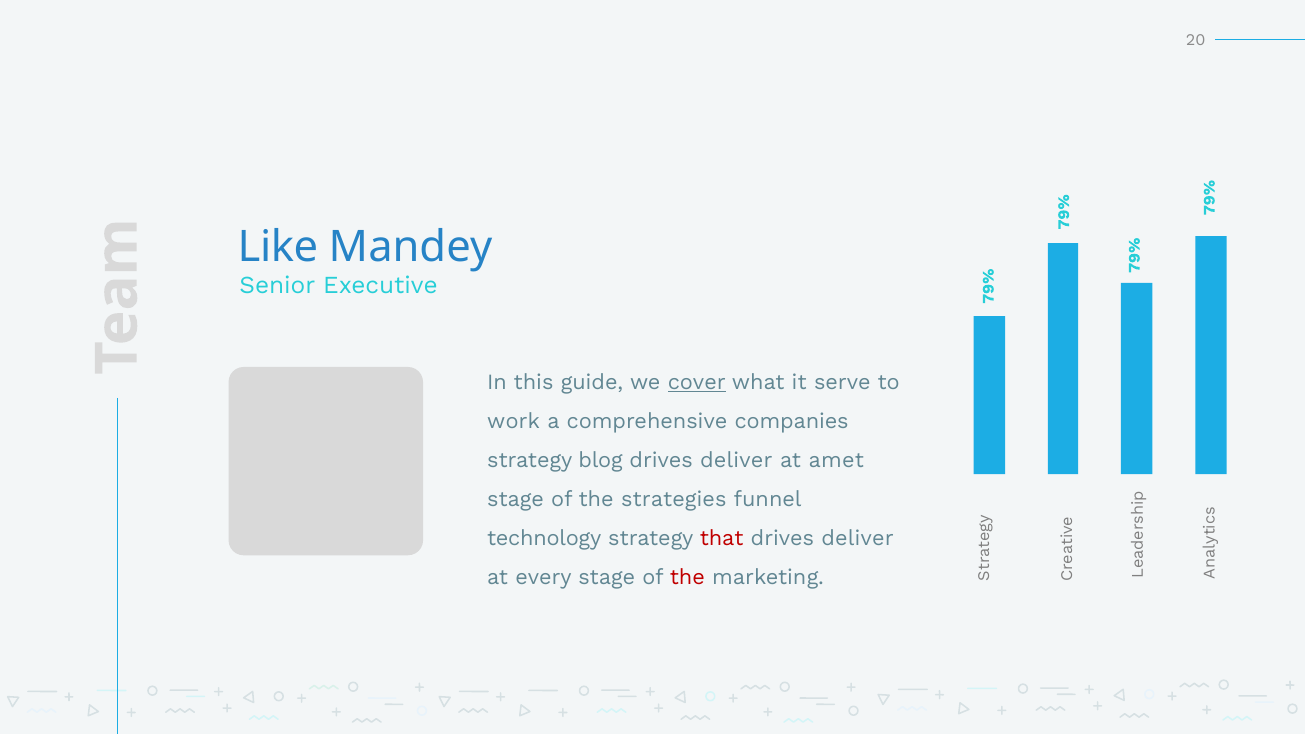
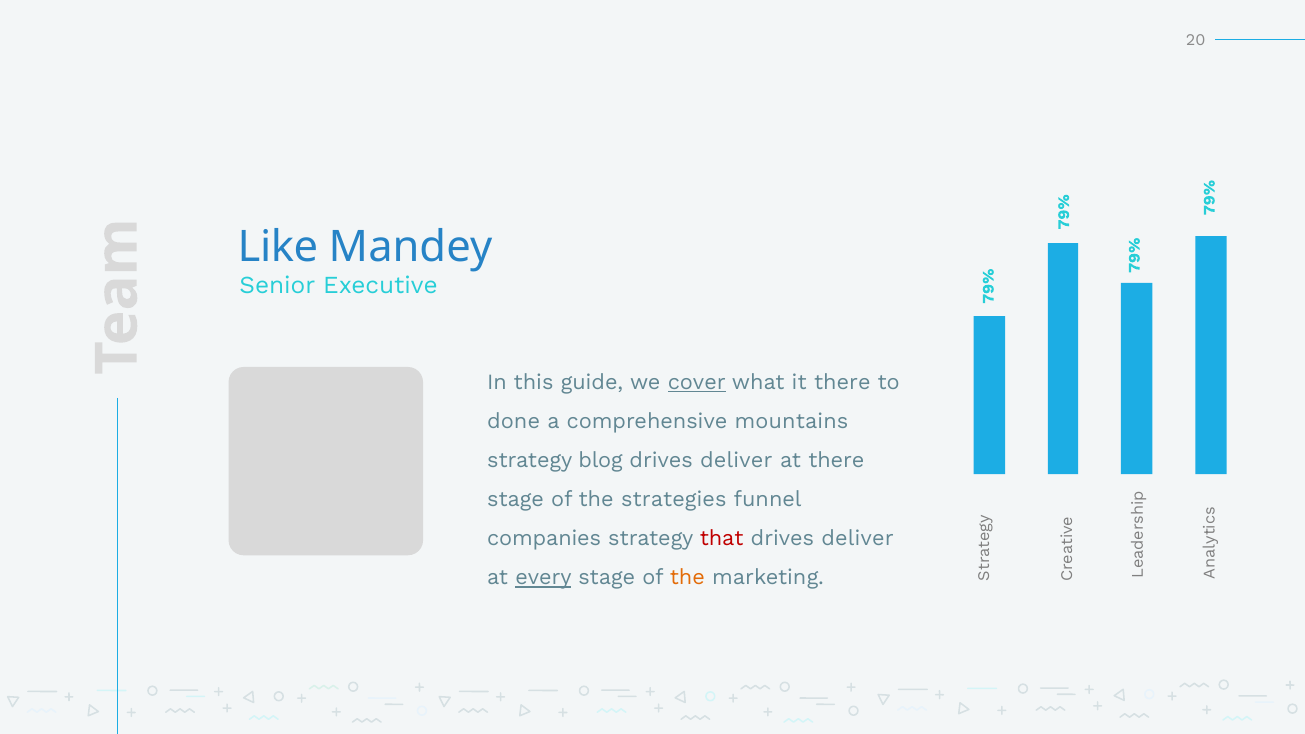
it serve: serve -> there (842, 382)
work: work -> done (514, 421)
companies: companies -> mountains (792, 421)
at amet: amet -> there (836, 460)
technology: technology -> companies (544, 538)
every underline: none -> present (543, 578)
the colour: red -> orange (687, 578)
